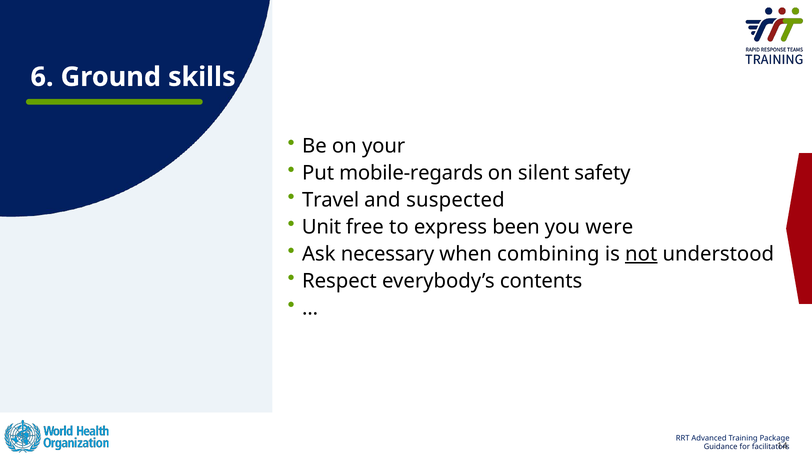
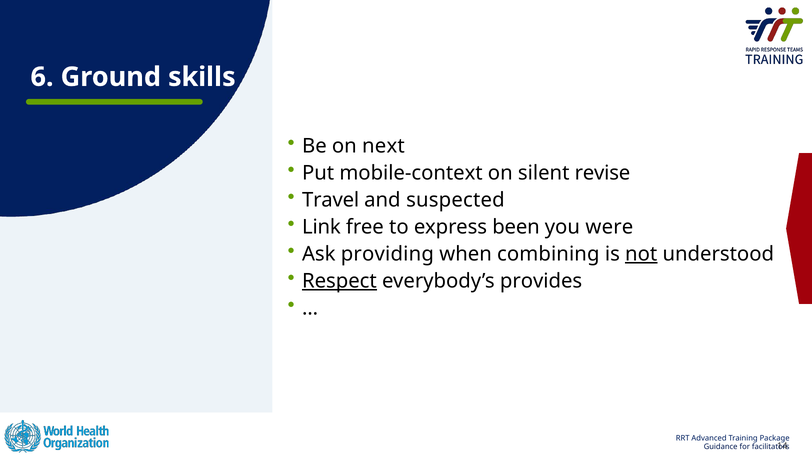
your: your -> next (383, 146)
mobile-regards: mobile-regards -> mobile-context (411, 173)
safety: safety -> revise (602, 173)
Unit: Unit -> Link (321, 227)
necessary: necessary -> providing (387, 254)
Respect underline: none -> present (339, 281)
contents: contents -> provides (541, 281)
